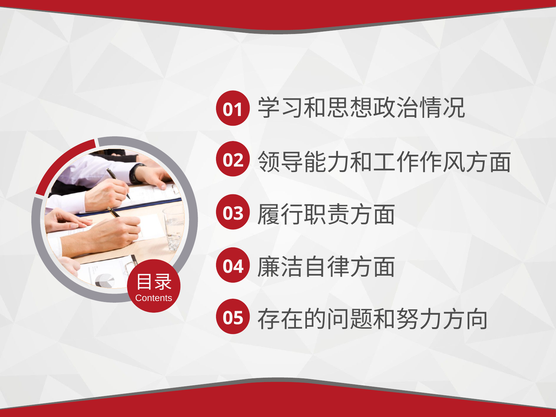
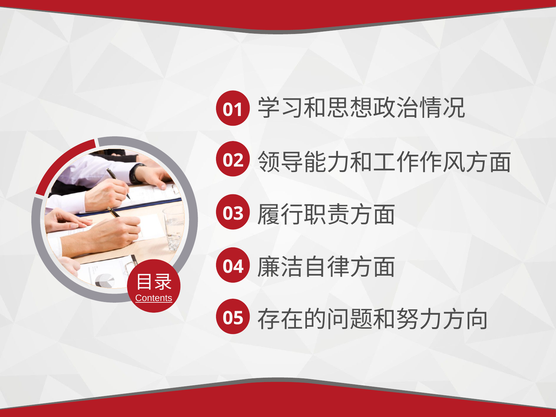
Contents underline: none -> present (154, 298)
